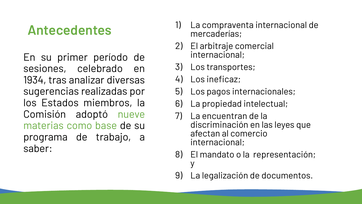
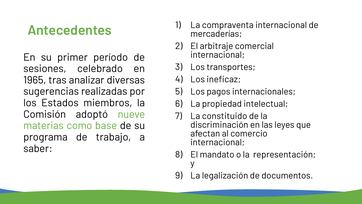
1934: 1934 -> 1965 (35, 80)
encuentran: encuentran -> constituido (225, 116)
